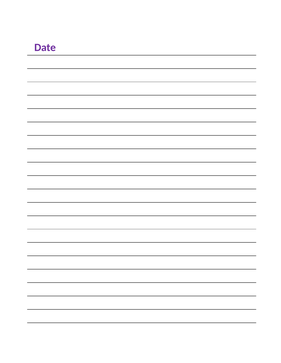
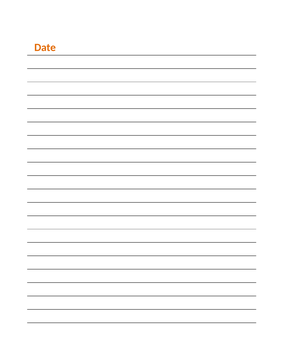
Date colour: purple -> orange (45, 48)
